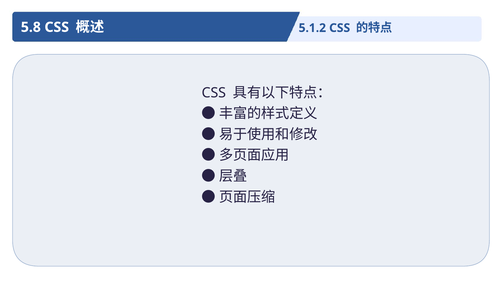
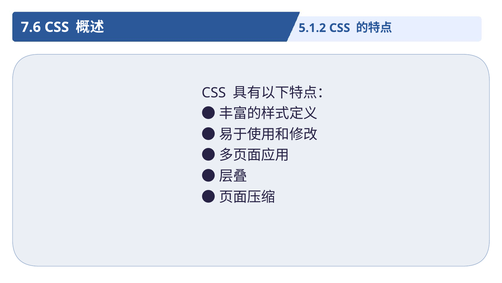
5.8: 5.8 -> 7.6 (31, 27)
